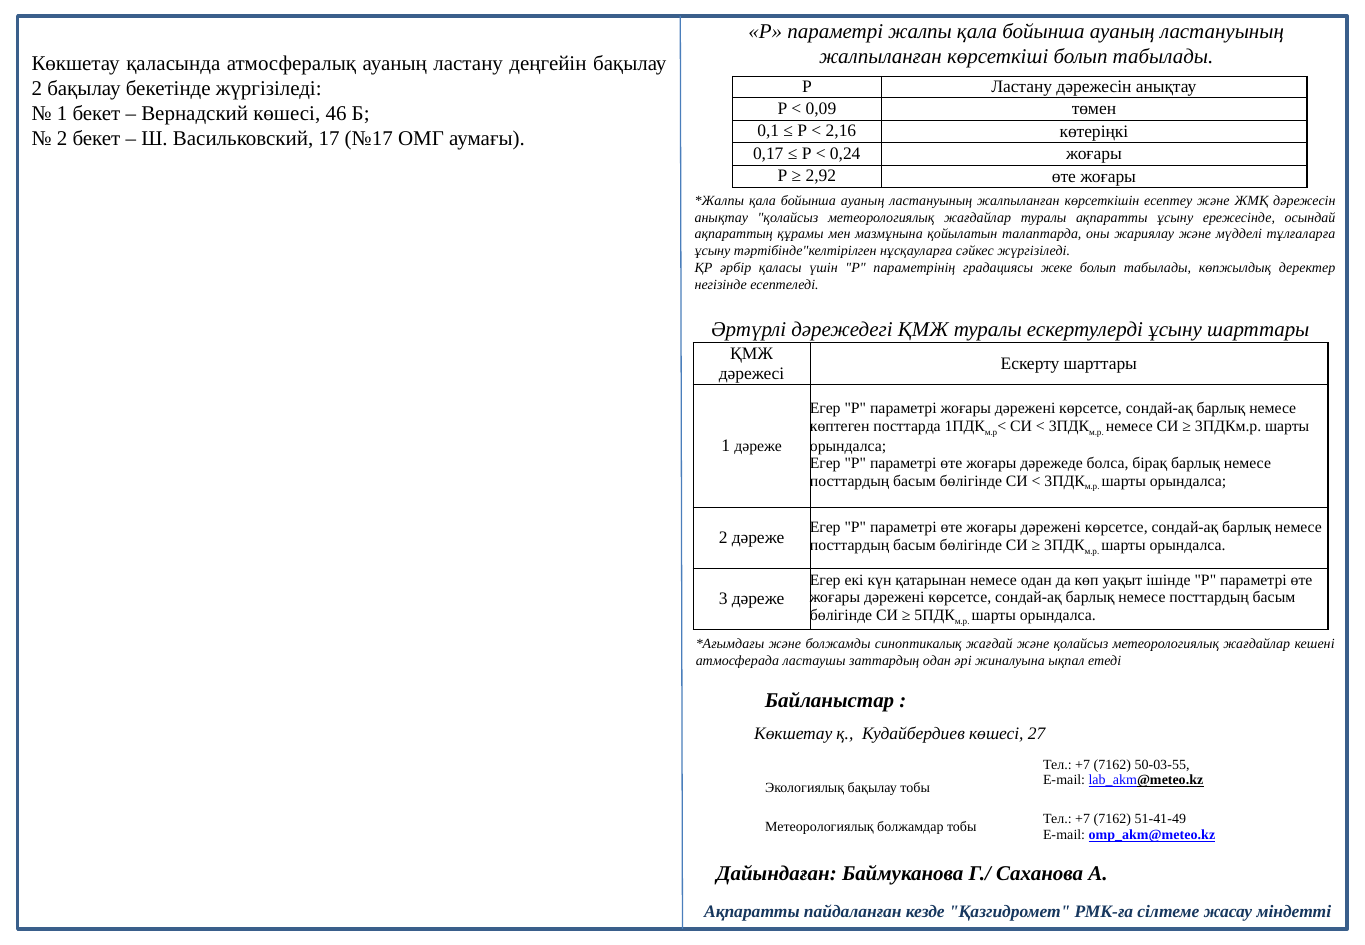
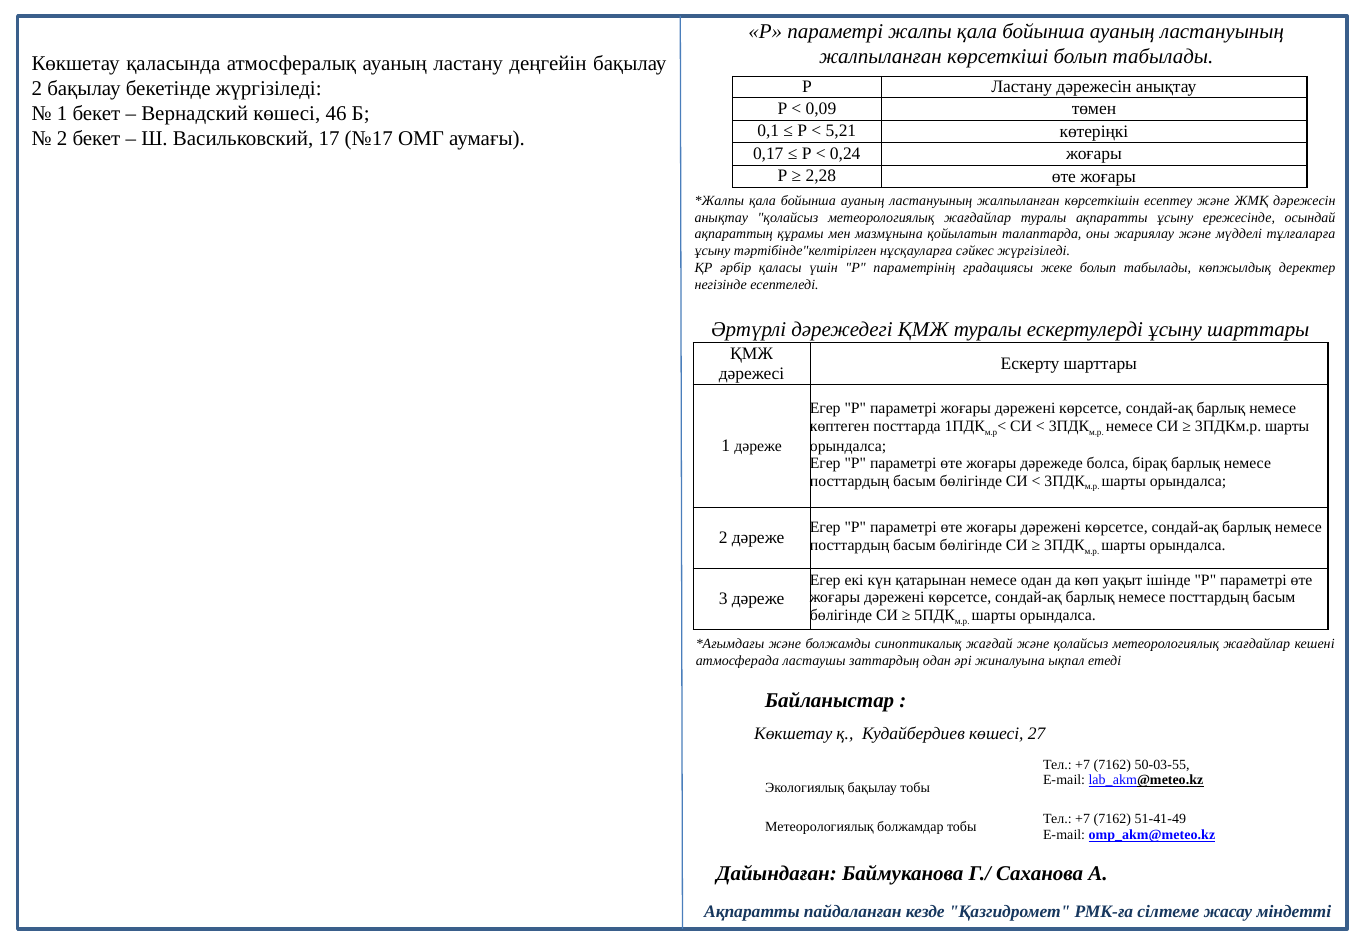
2,16: 2,16 -> 5,21 (841, 131)
2,92: 2,92 -> 2,28 (821, 176)
